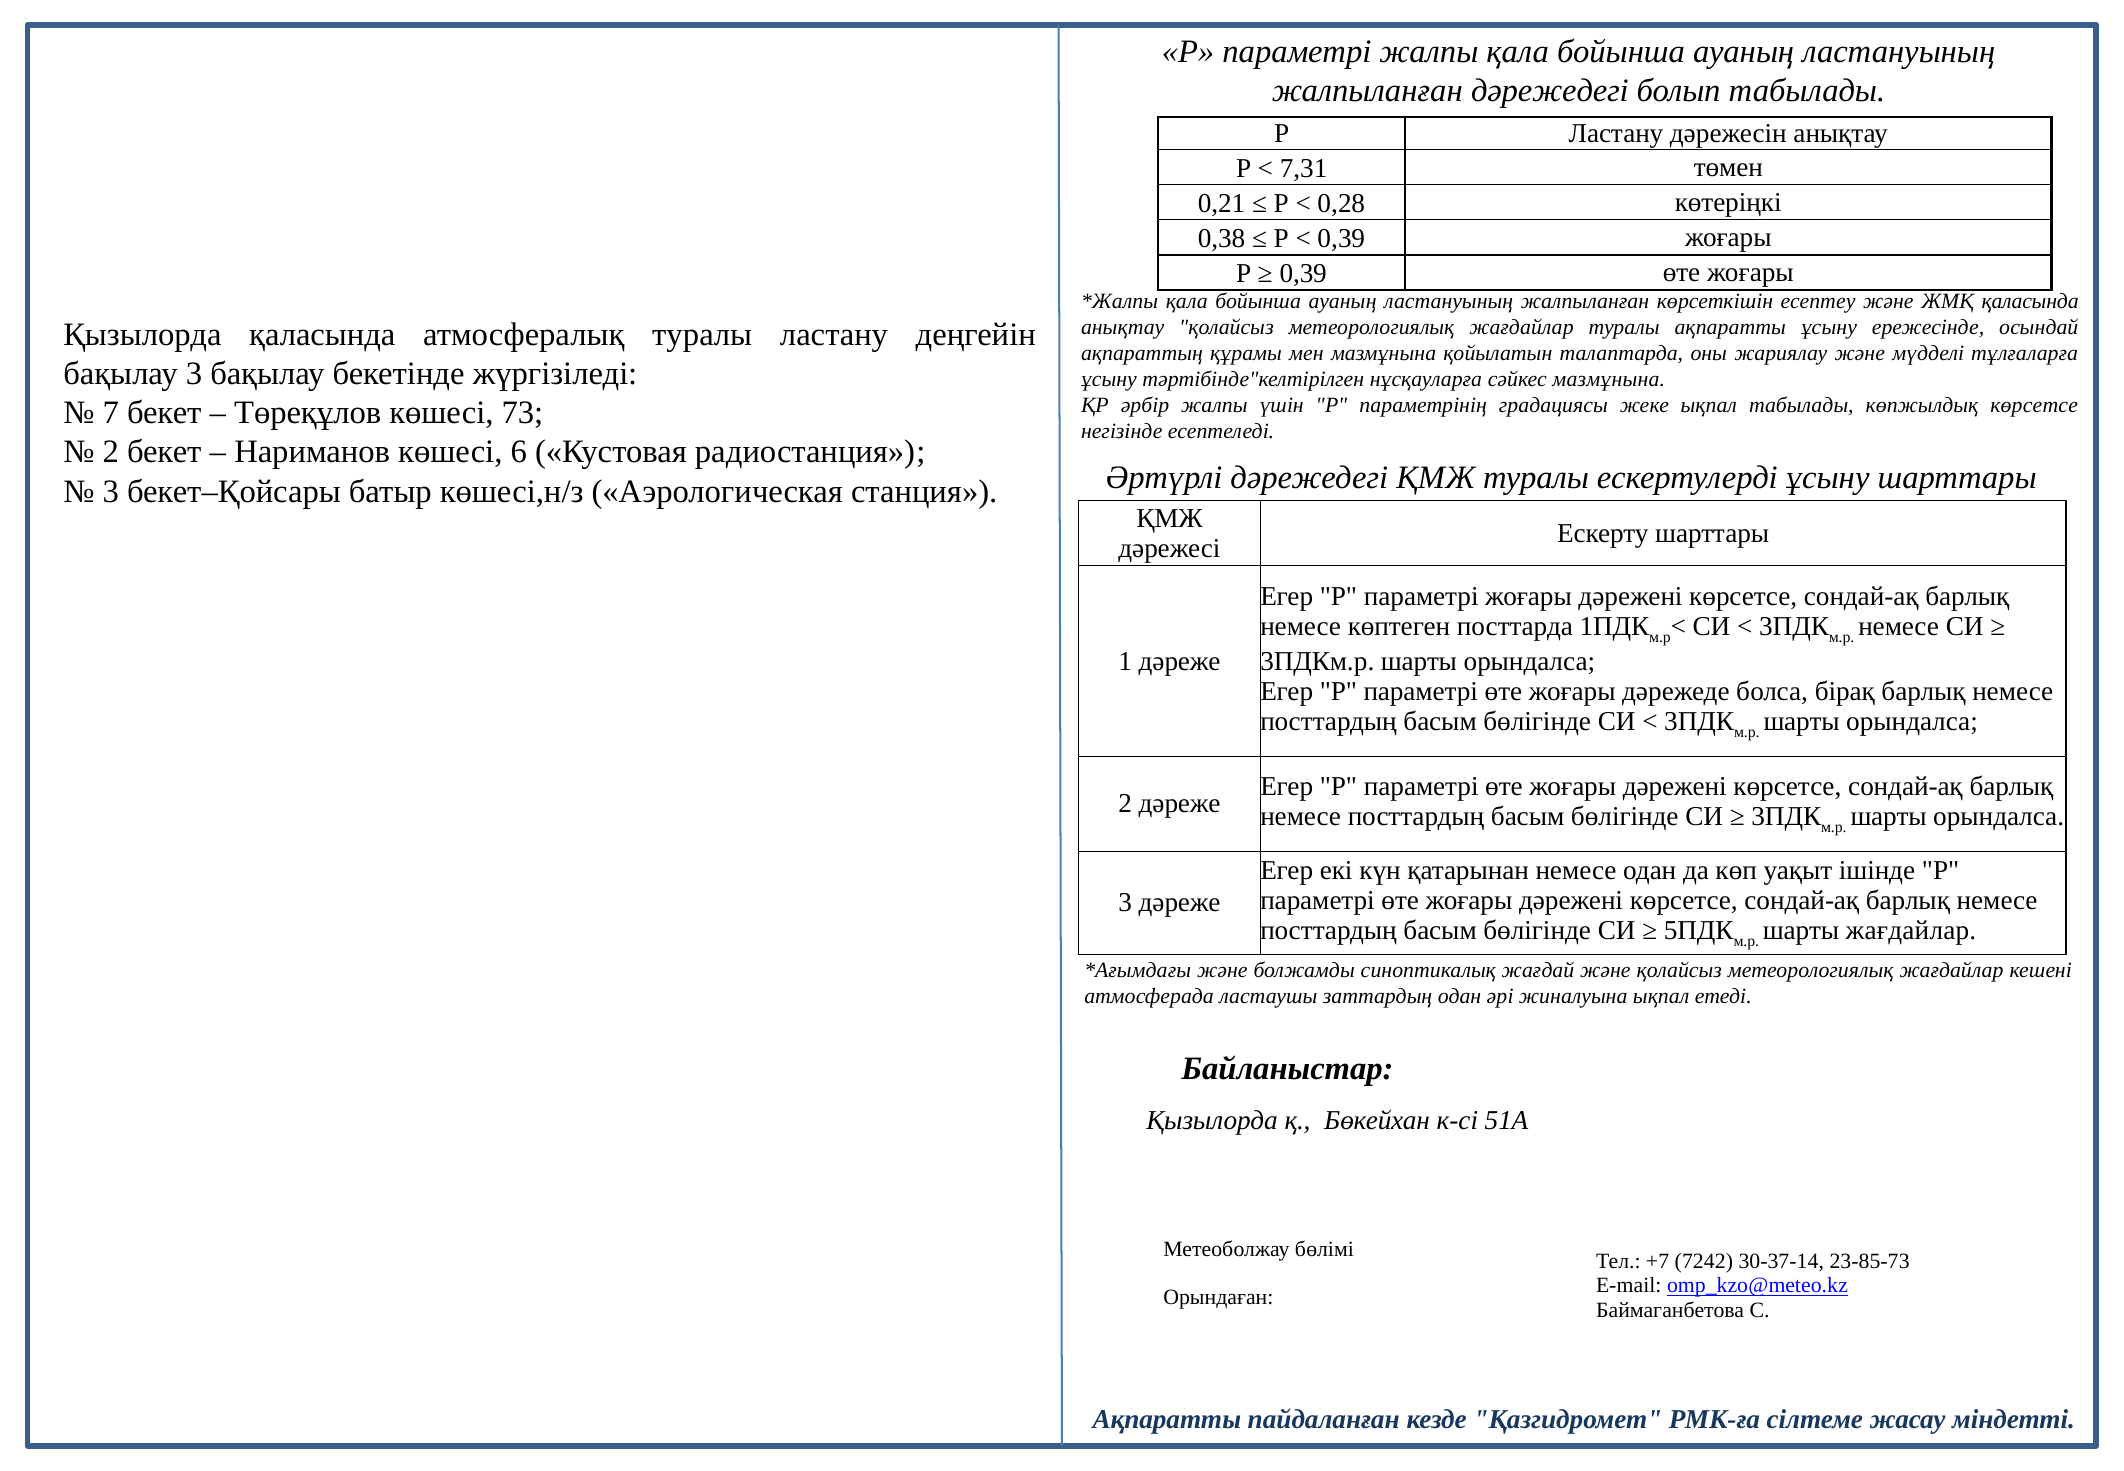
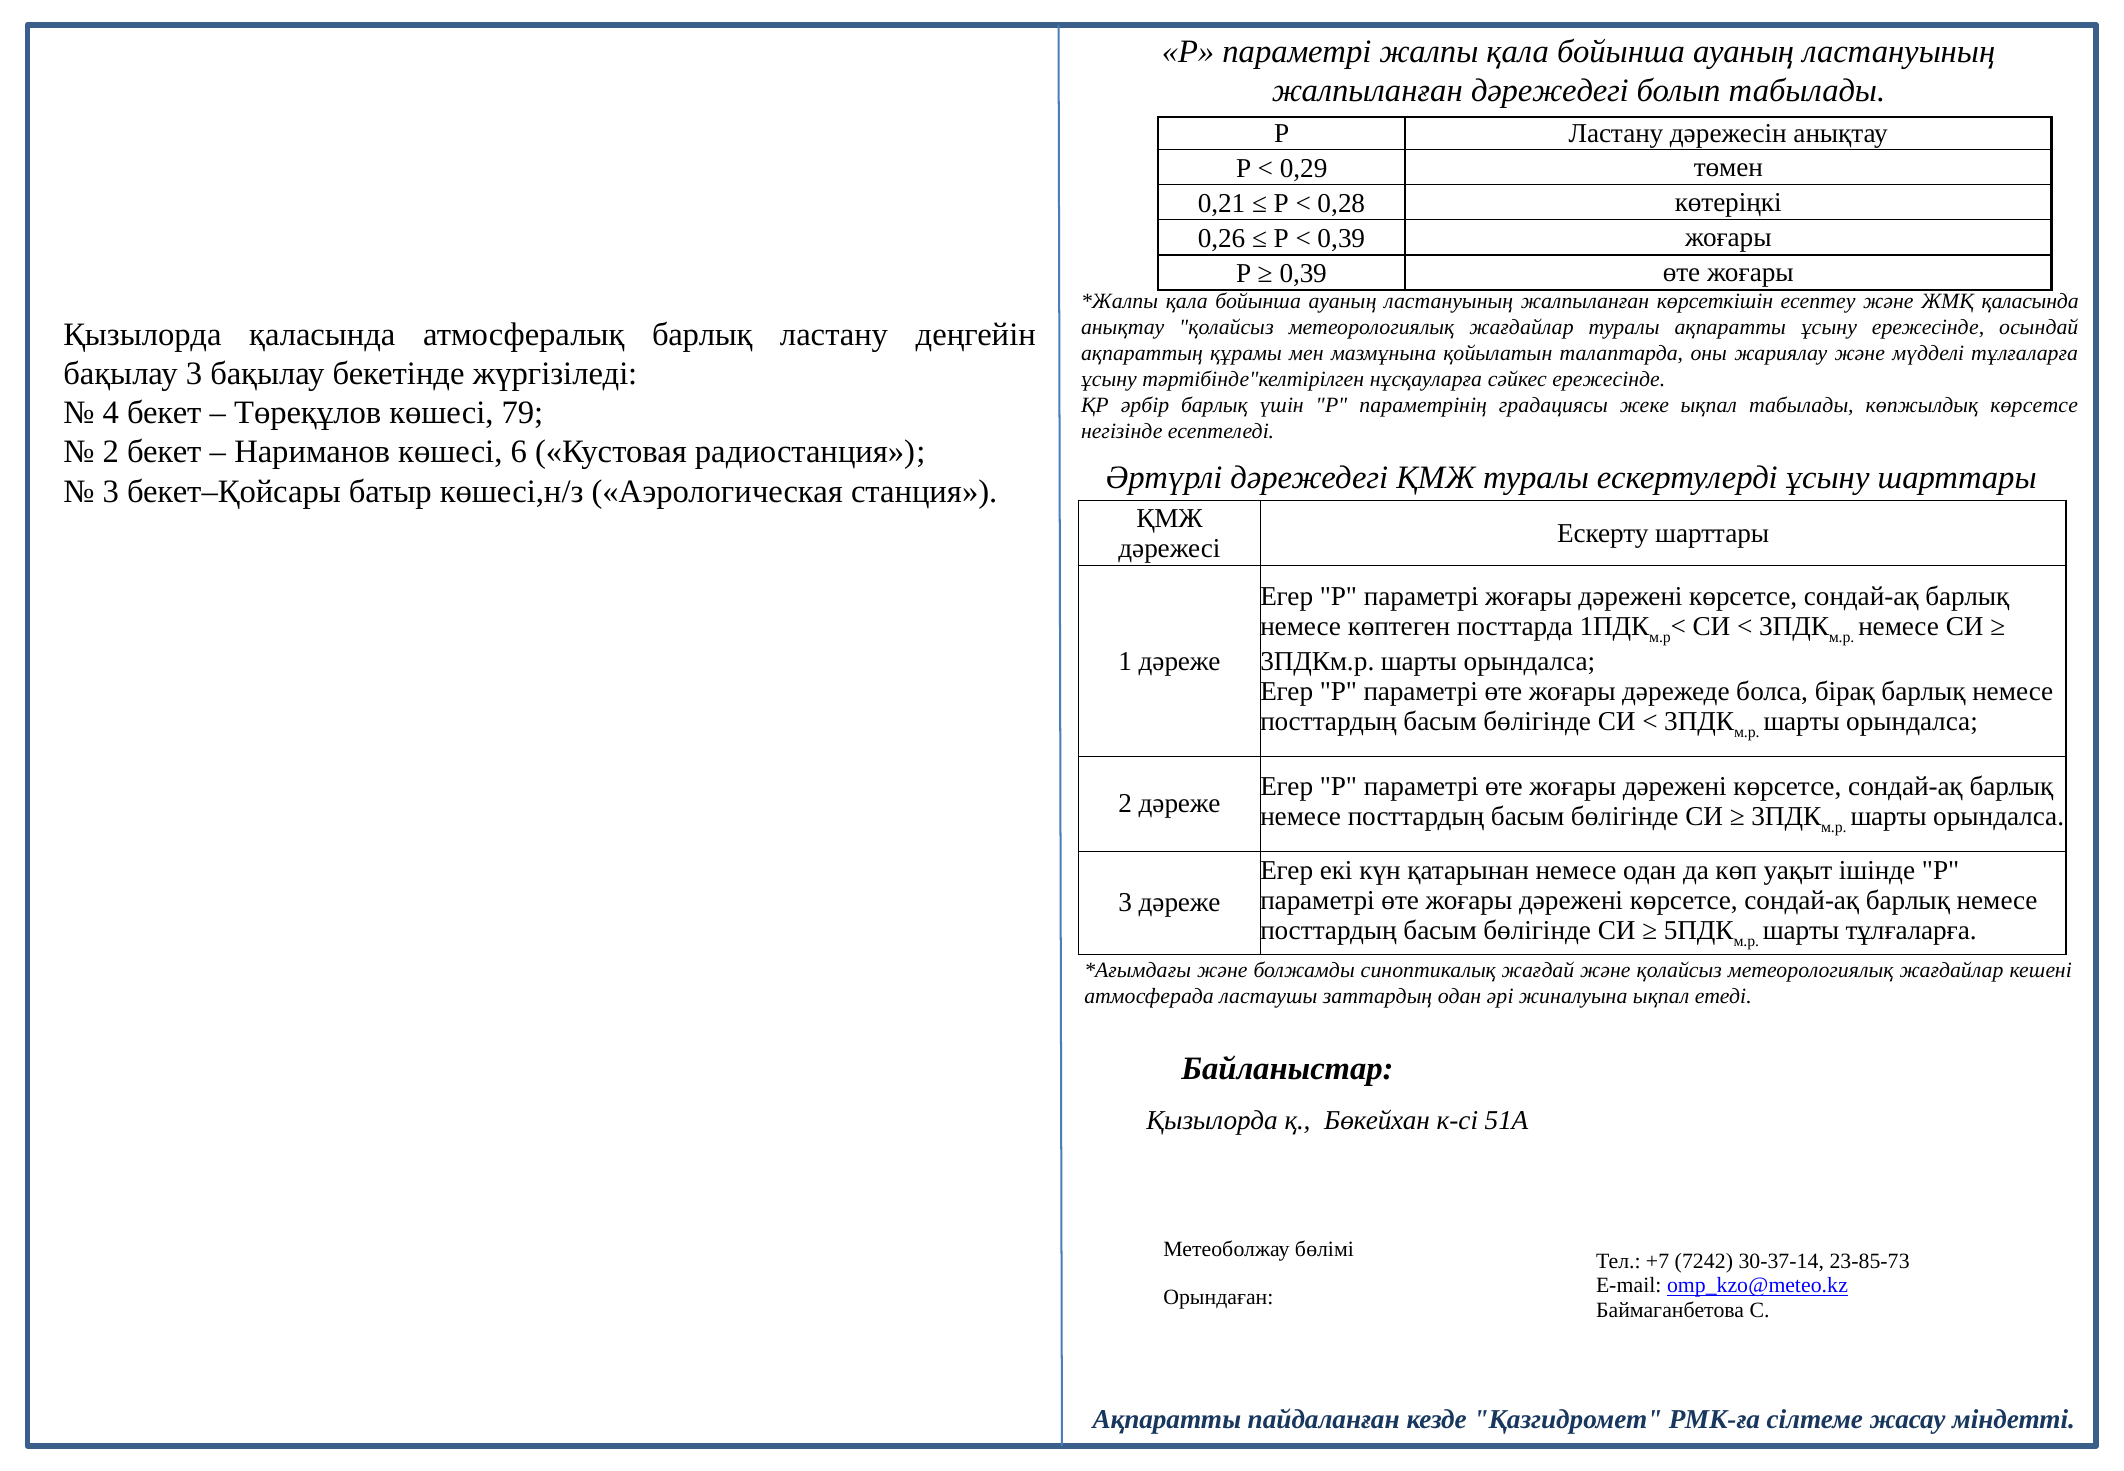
7,31: 7,31 -> 0,29 (1304, 168)
0,38: 0,38 -> 0,26 (1222, 238)
атмосфералық туралы: туралы -> барлық (702, 334)
сәйкес мазмұнына: мазмұнына -> ережесінде (1609, 379)
әрбір жалпы: жалпы -> барлық (1214, 405)
7: 7 -> 4 (111, 413)
73: 73 -> 79 (522, 413)
шарты жағдайлар: жағдайлар -> тұлғаларға (1911, 930)
